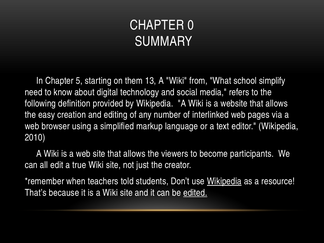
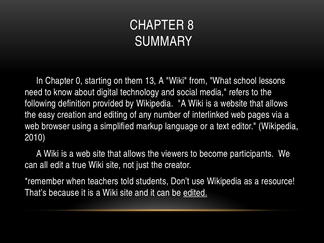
0: 0 -> 8 (191, 25)
5: 5 -> 0 (79, 81)
simplify: simplify -> lessons (272, 81)
Wikipedia underline: present -> none (224, 181)
